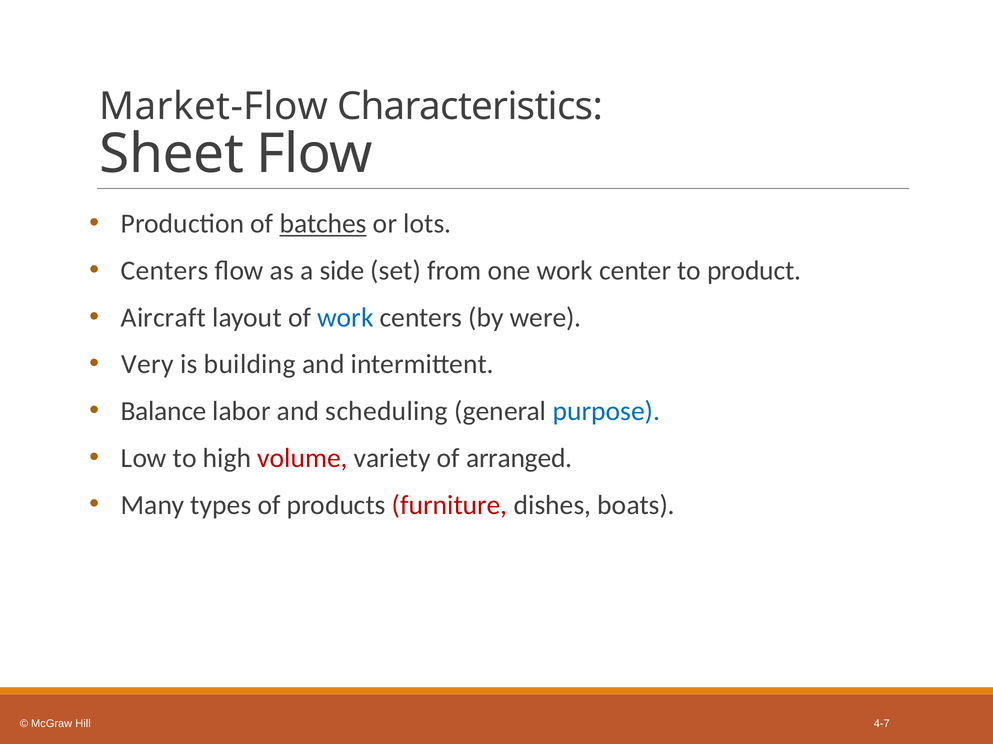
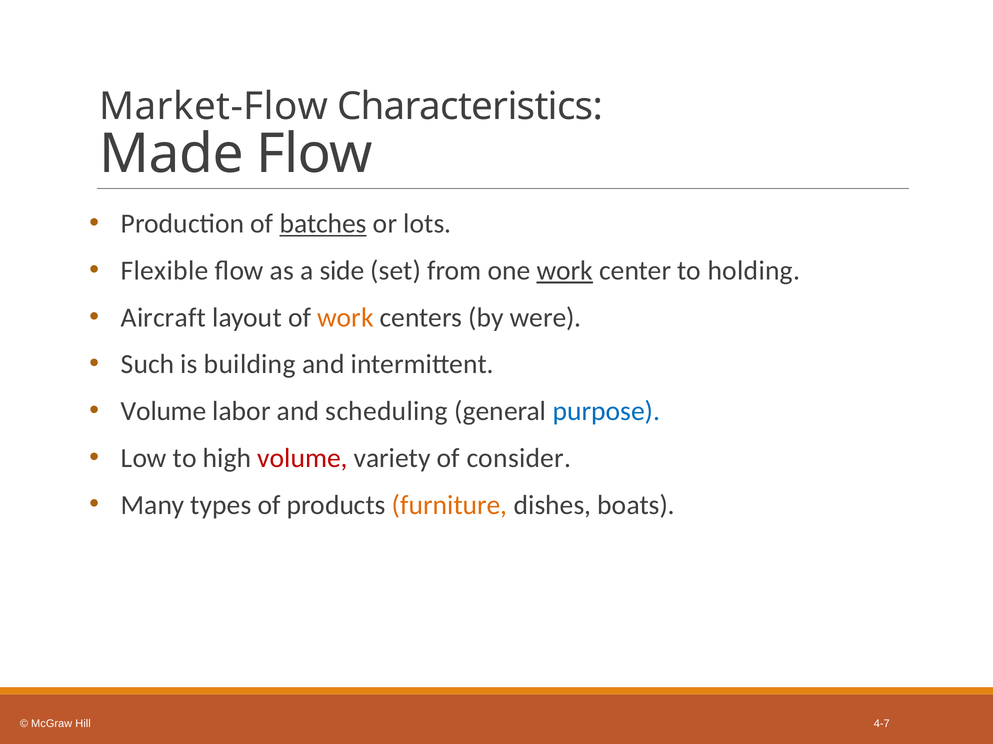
Sheet: Sheet -> Made (172, 154)
Centers: Centers -> Flexible (165, 271)
work underline: none -> present (565, 271)
product: product -> holding (754, 271)
work colour: blue -> orange (345, 318)
Very: Very -> Such (148, 365)
Balance: Balance -> Volume (164, 412)
arranged: arranged -> consider (519, 459)
furniture colour: red -> orange (450, 505)
